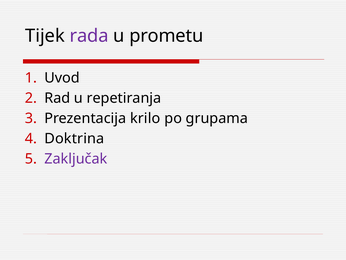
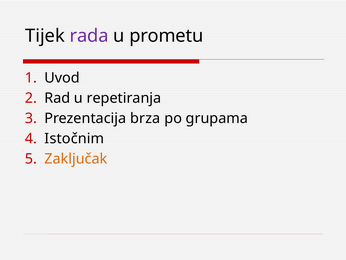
krilo: krilo -> brza (145, 118)
Doktrina: Doktrina -> Istočnim (74, 138)
Zaključak colour: purple -> orange (76, 158)
